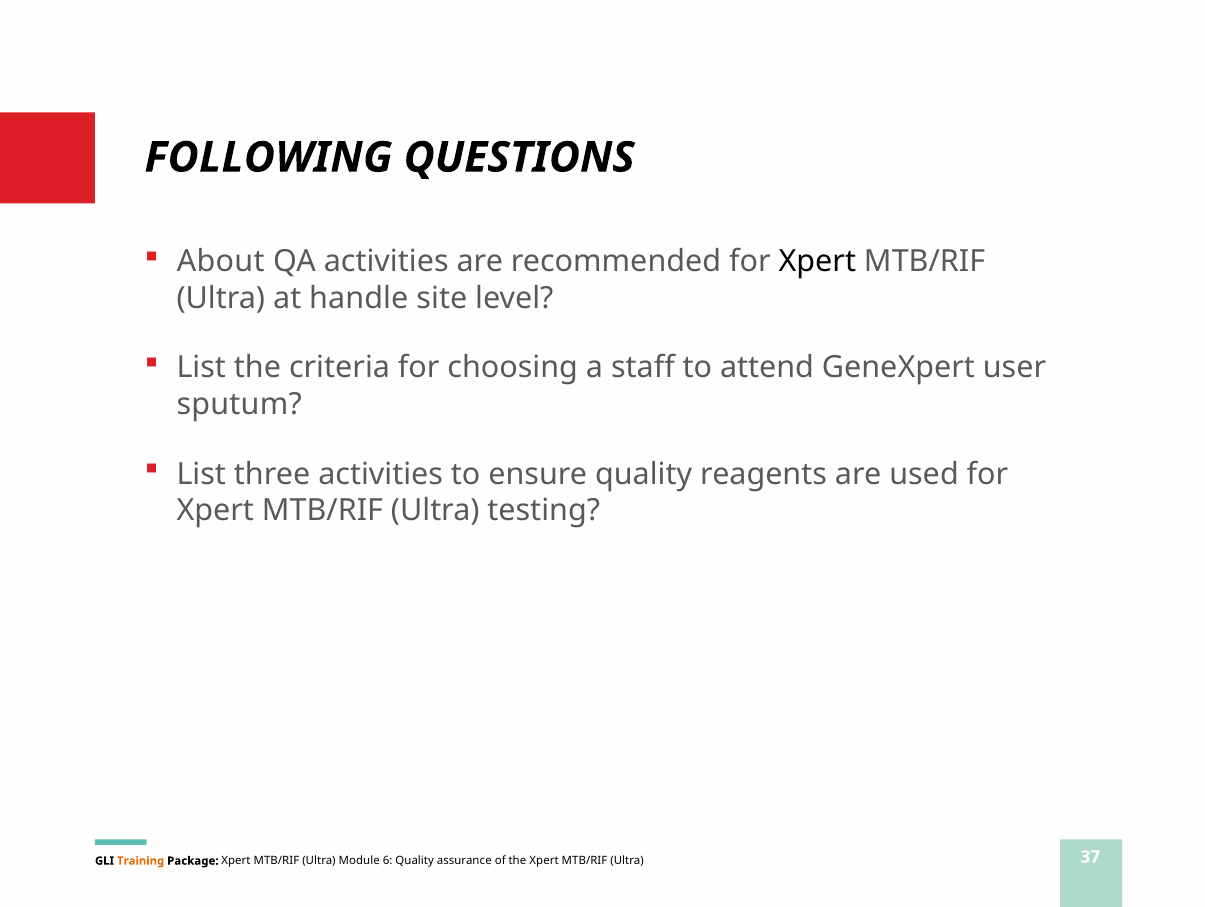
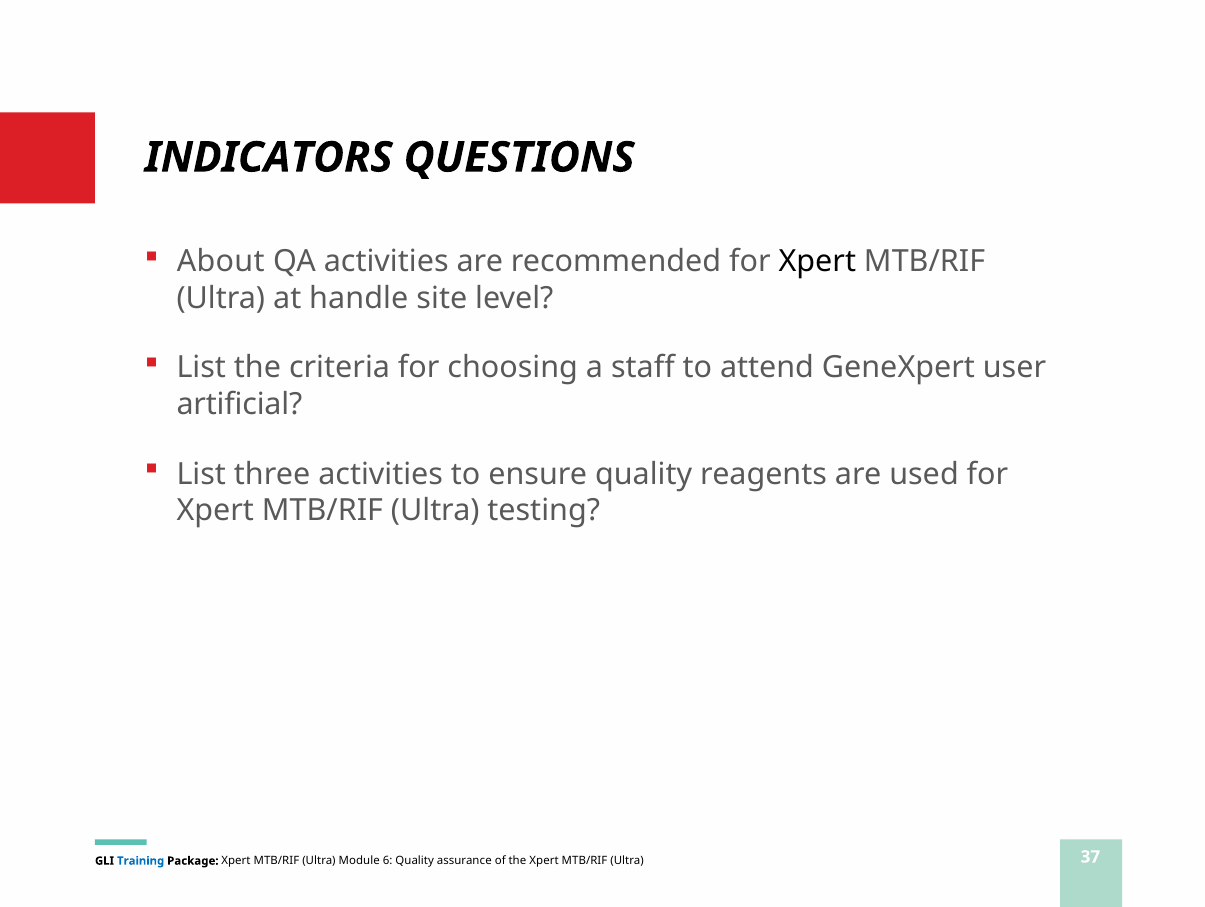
FOLLOWING: FOLLOWING -> INDICATORS (269, 158)
sputum: sputum -> artificial (239, 404)
Training colour: orange -> blue (141, 861)
